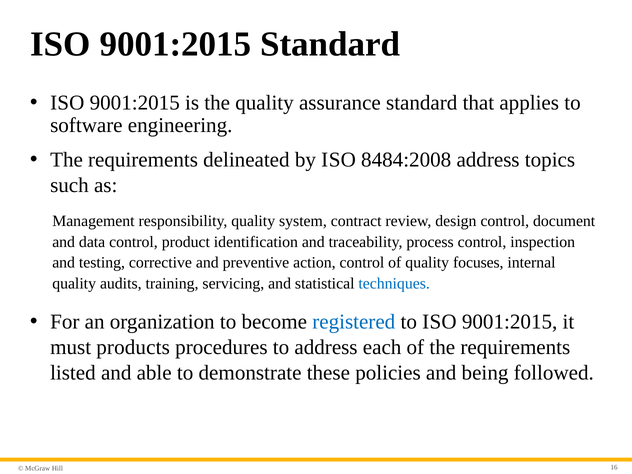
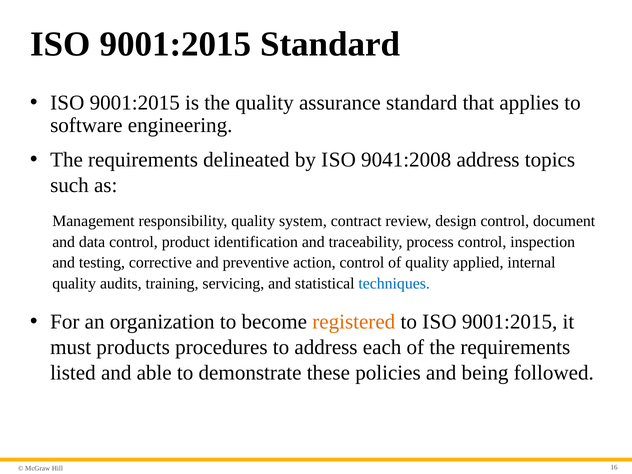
8484:2008: 8484:2008 -> 9041:2008 (406, 160)
focuses: focuses -> applied (478, 263)
registered colour: blue -> orange (354, 322)
